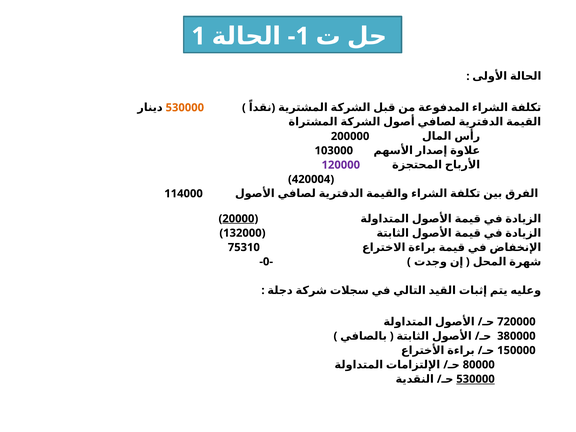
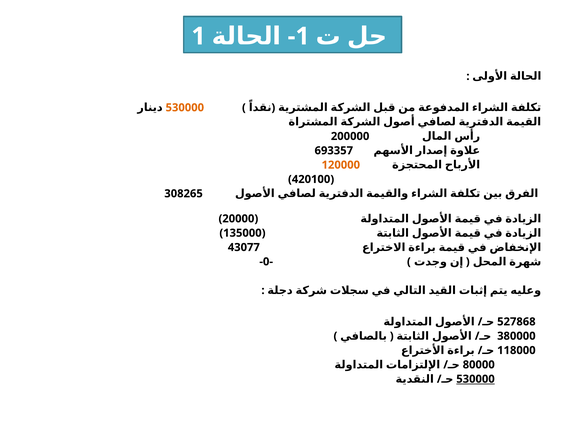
103000: 103000 -> 693357 (334, 151)
120000 colour: purple -> orange (341, 165)
420004: 420004 -> 420100 (311, 179)
114000: 114000 -> 308265 (184, 194)
20000 underline: present -> none (238, 219)
132000: 132000 -> 135000 (242, 233)
75310: 75310 -> 43077 (244, 247)
720000: 720000 -> 527868 (516, 322)
150000: 150000 -> 118000 (516, 350)
